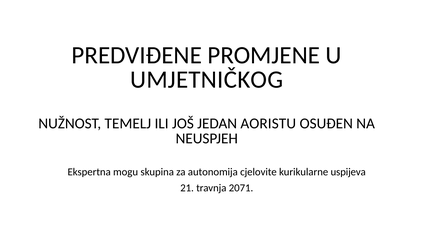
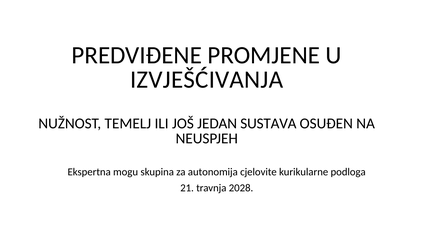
UMJETNIČKOG: UMJETNIČKOG -> IZVJEŠĆIVANJA (207, 79)
AORISTU: AORISTU -> SUSTAVA (268, 124)
uspijeva: uspijeva -> podloga (348, 172)
2071: 2071 -> 2028 (241, 188)
